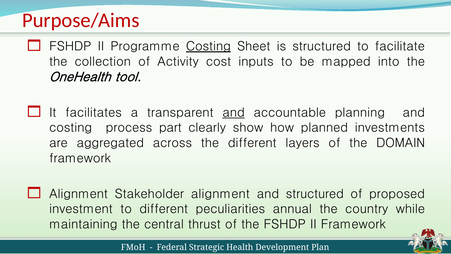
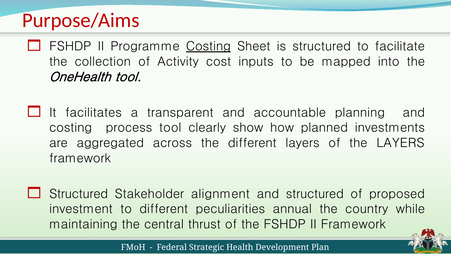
and underline: present -> none (234, 112)
process part: part -> tool (170, 128)
the DOMAIN: DOMAIN -> LAYERS (401, 143)
Alignment: Alignment -> Structured (79, 194)
